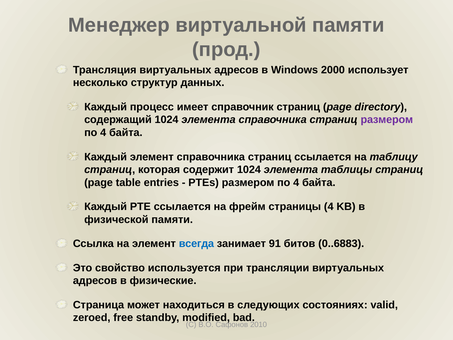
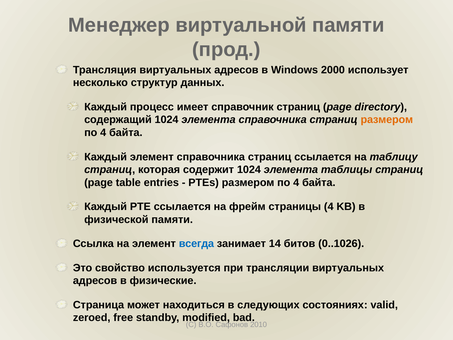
размером colour: purple -> orange (387, 120)
91: 91 -> 14 (275, 244)
0..6883: 0..6883 -> 0..1026 (341, 244)
